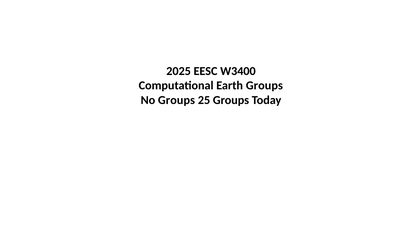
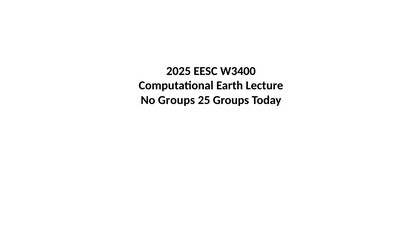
Earth Groups: Groups -> Lecture (264, 86)
